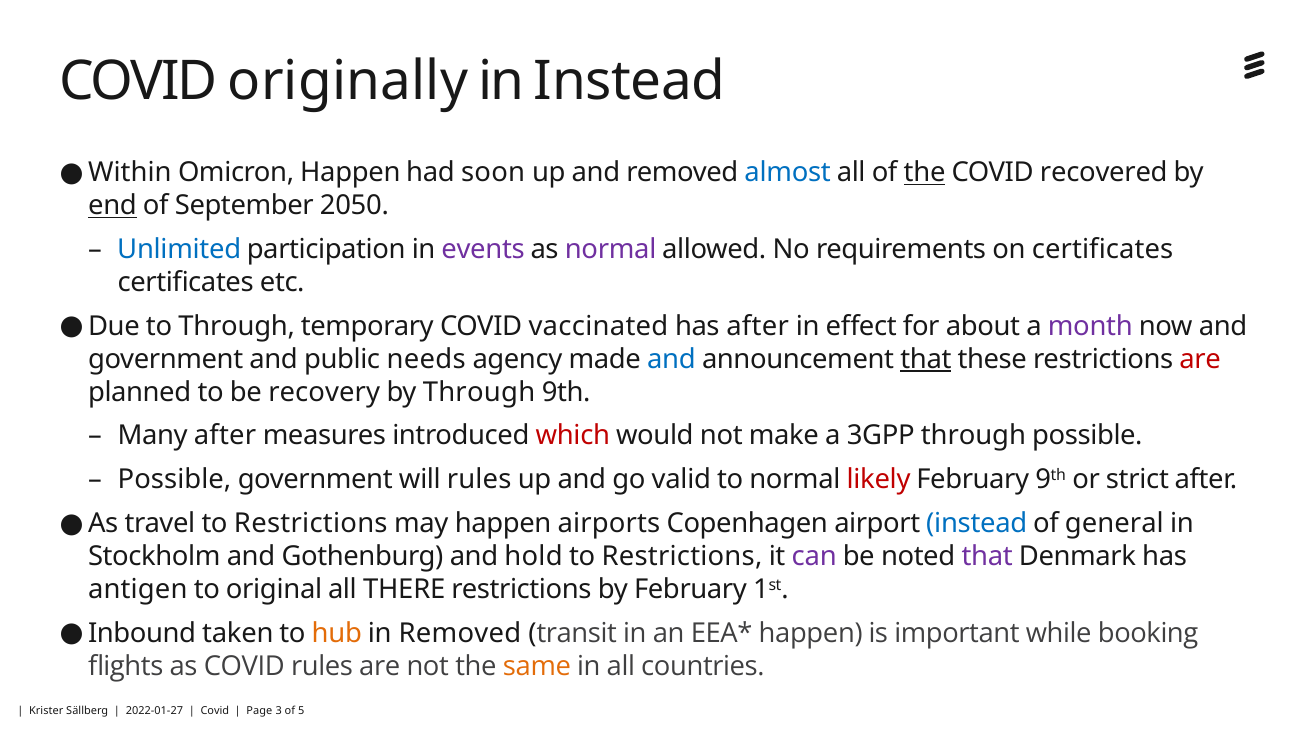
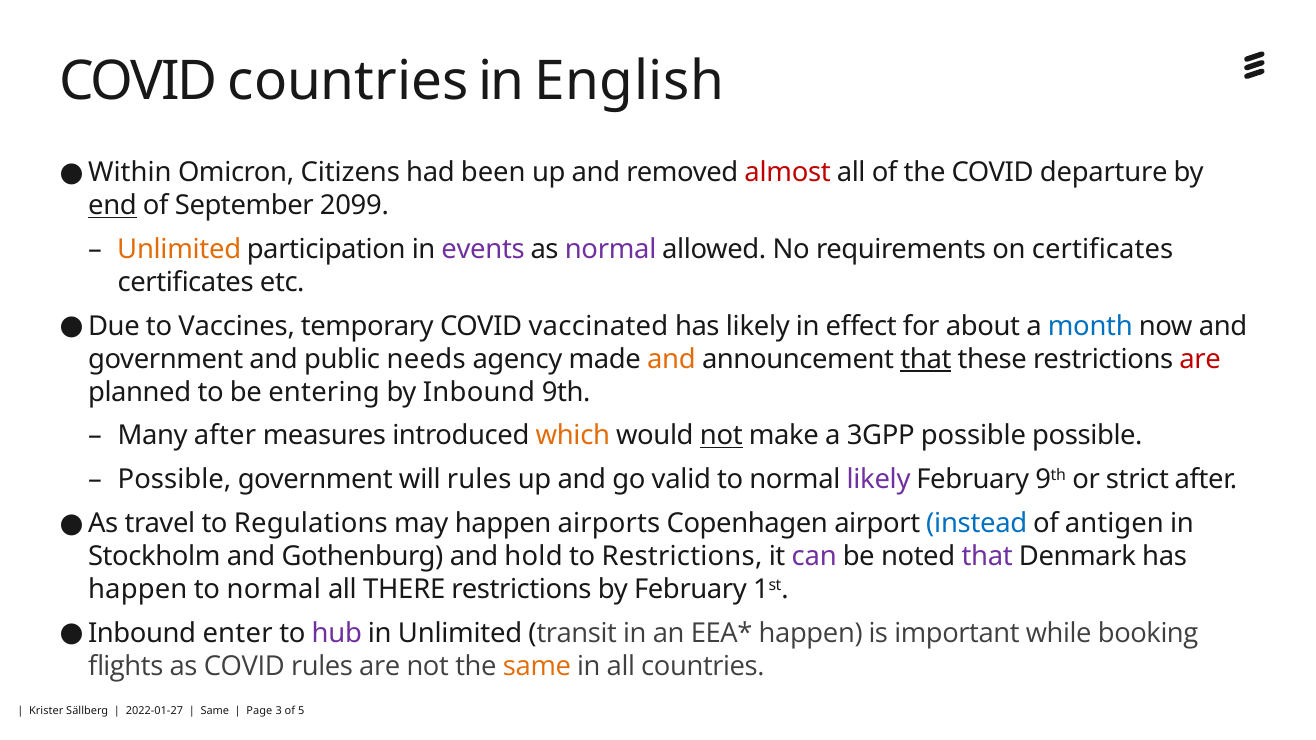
COVID originally: originally -> countries (348, 82)
in Instead: Instead -> English (629, 82)
Omicron Happen: Happen -> Citizens (350, 173)
soon: soon -> been (493, 173)
almost colour: blue -> red (788, 173)
the underline: present -> none (925, 173)
recovered: recovered -> departure (1104, 173)
2050: 2050 -> 2099 (354, 206)
Unlimited colour: blue -> orange (179, 250)
to Through: Through -> Vaccines (237, 326)
has after: after -> likely (758, 326)
month colour: purple -> blue (1090, 326)
and colour: blue -> orange (671, 359)
recovery: recovery -> entering (324, 392)
by Through: Through -> Inbound (479, 392)
which colour: red -> orange (573, 436)
not underline: none -> present (721, 436)
3GPP through: through -> possible (973, 436)
likely colour: red -> purple (879, 480)
travel to Restrictions: Restrictions -> Regulations (311, 524)
general: general -> antigen (1114, 524)
antigen: antigen -> happen (138, 590)
original: original -> normal (274, 590)
taken: taken -> enter (238, 633)
hub colour: orange -> purple (337, 633)
in Removed: Removed -> Unlimited (460, 633)
Covid: Covid -> Same (215, 712)
